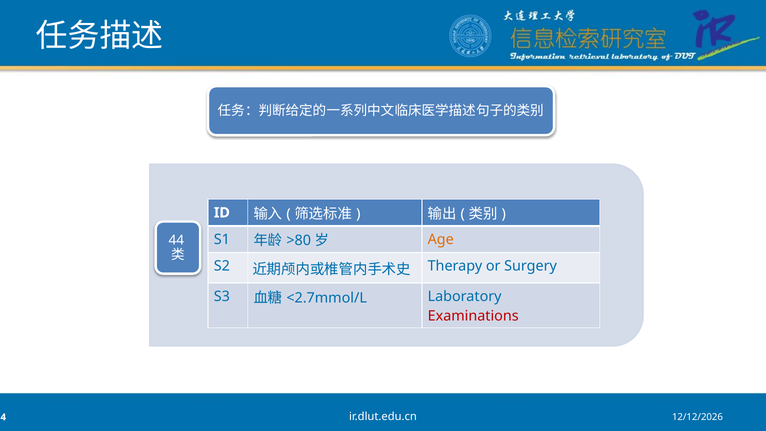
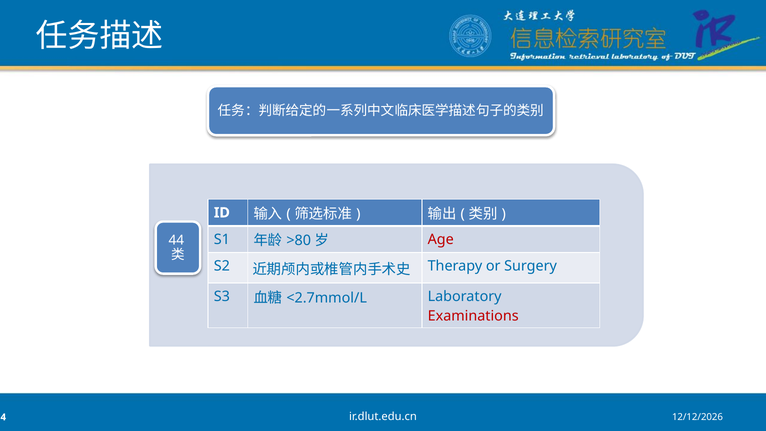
Age colour: orange -> red (441, 239)
